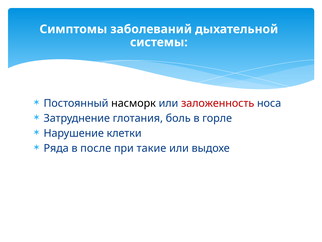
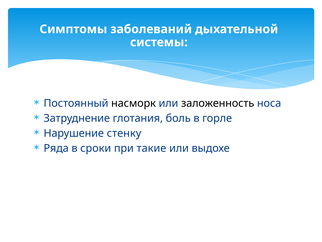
заложенность colour: red -> black (218, 103)
клетки: клетки -> стенку (124, 133)
после: после -> сроки (96, 148)
